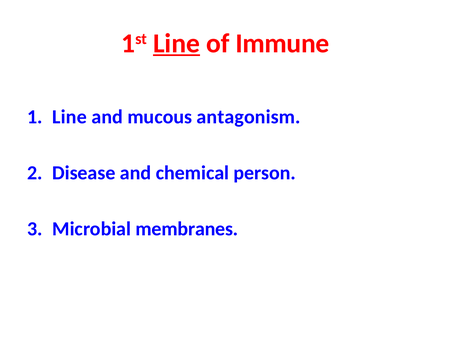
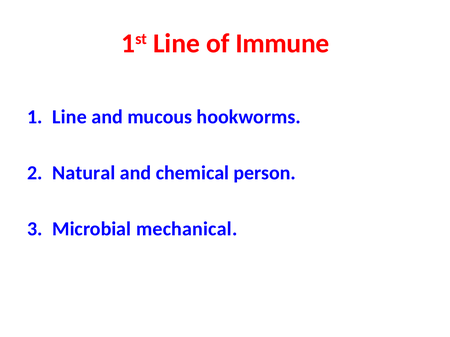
Line underline: present -> none (177, 44)
antagonism: antagonism -> hookworms (249, 117)
Disease: Disease -> Natural (84, 173)
membranes: membranes -> mechanical (187, 229)
